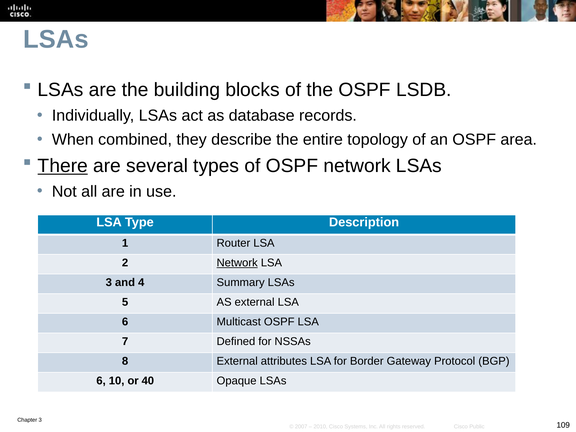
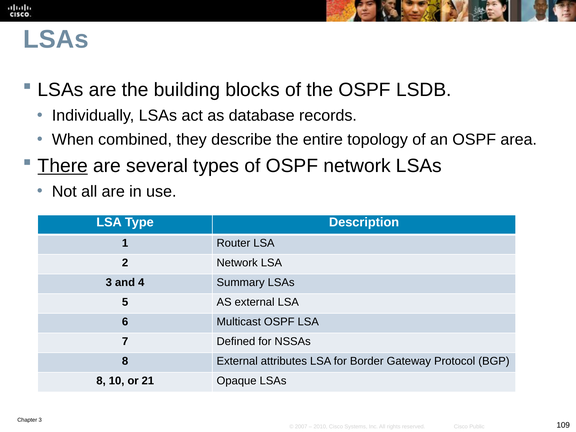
Network underline: present -> none (237, 263)
6: 6 -> 8 (101, 381)
40: 40 -> 21 (148, 381)
